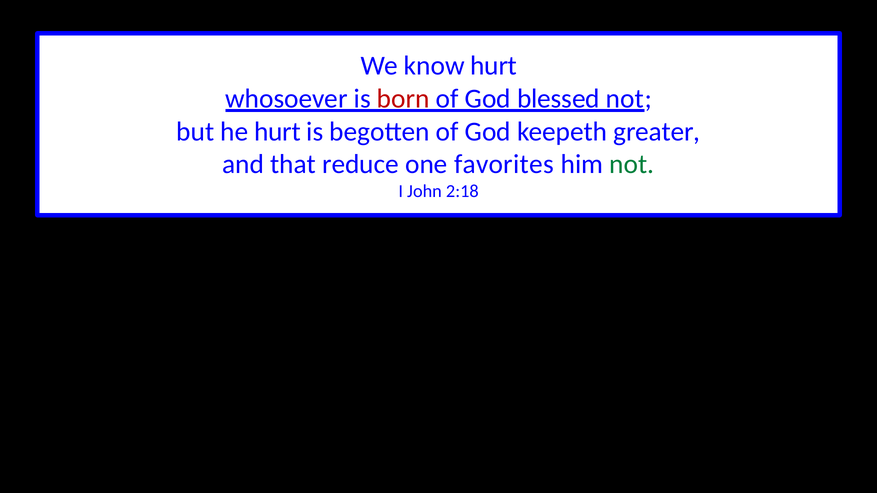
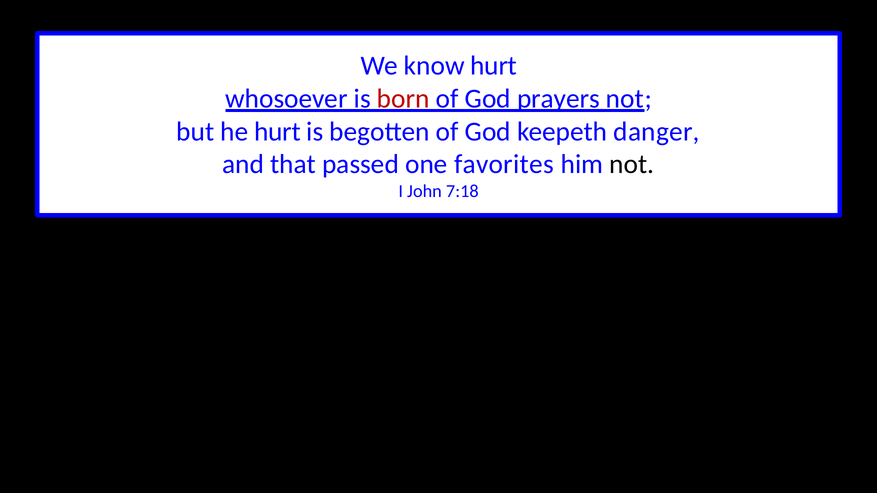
blessed: blessed -> prayers (558, 99)
greater: greater -> danger (657, 132)
reduce: reduce -> passed (361, 165)
not colour: green -> black (632, 165)
2:18: 2:18 -> 7:18 (462, 191)
